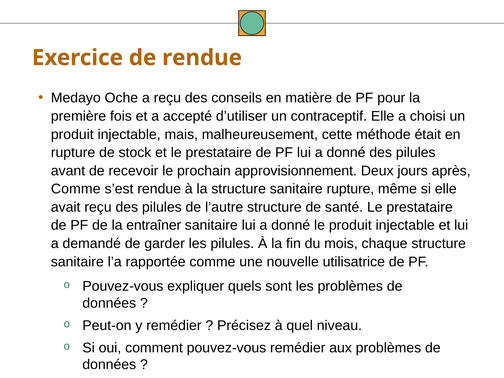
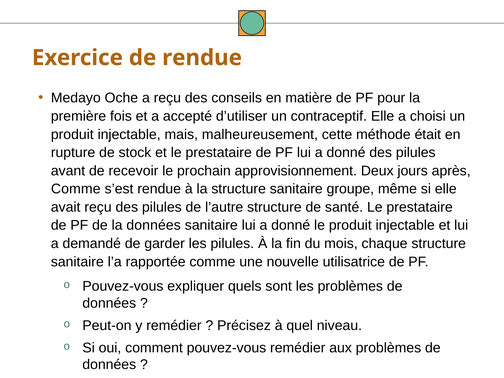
sanitaire rupture: rupture -> groupe (350, 189)
la entraîner: entraîner -> données (154, 225)
